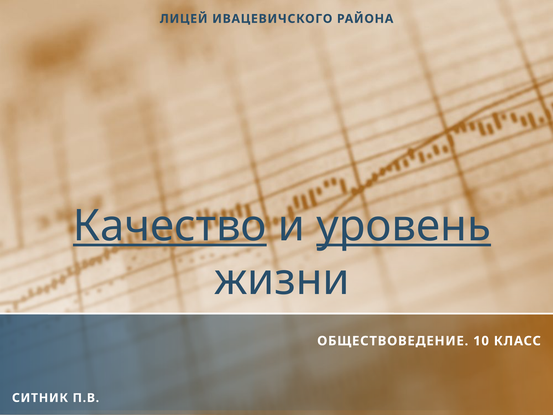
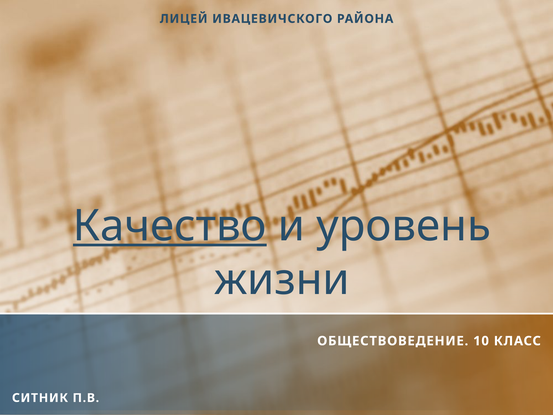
уровень underline: present -> none (404, 226)
